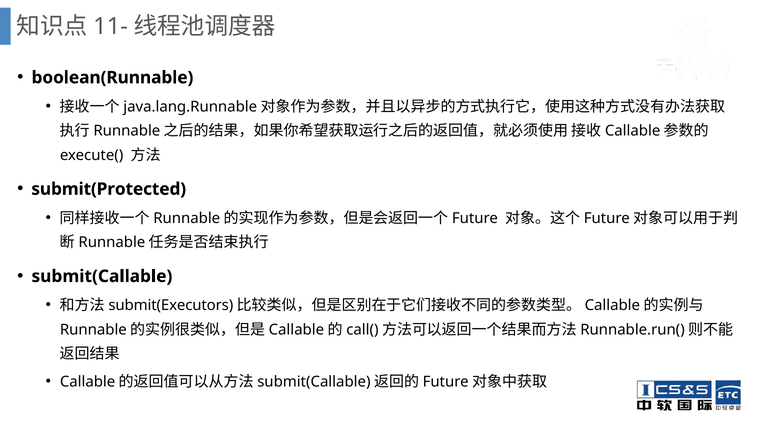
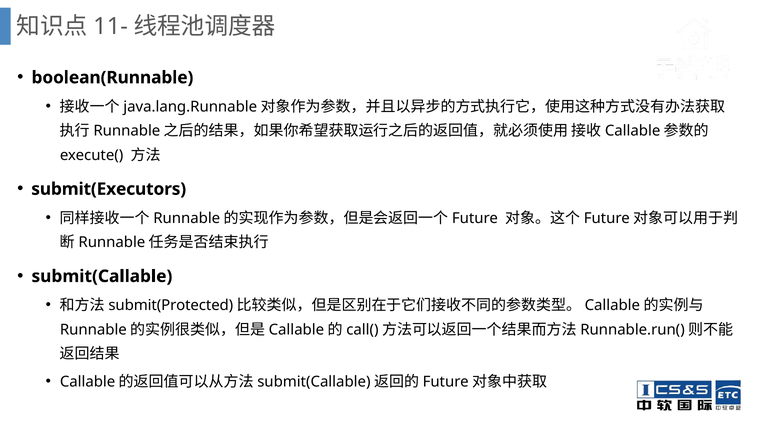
submit(Protected: submit(Protected -> submit(Executors (109, 189)
submit(Executors: submit(Executors -> submit(Protected (171, 306)
